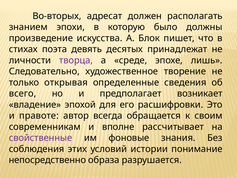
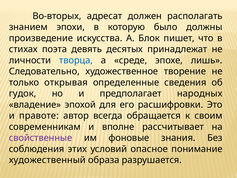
творца colour: purple -> blue (76, 60)
всего: всего -> гудок (23, 93)
возникает: возникает -> народных (200, 93)
истории: истории -> опасное (149, 149)
непосредственно: непосредственно -> художественный (47, 160)
